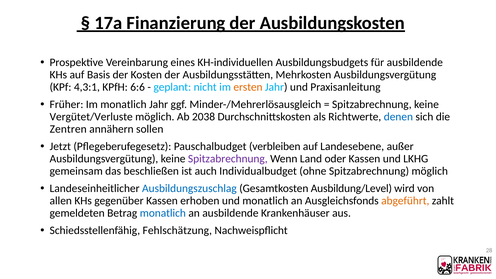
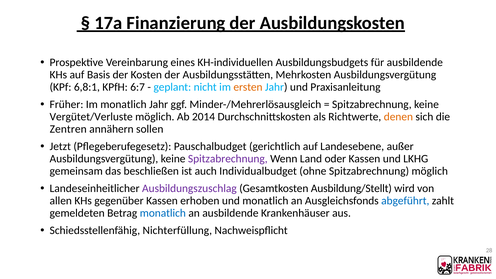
4,3:1: 4,3:1 -> 6,8:1 (87, 87)
6:6: 6:6 -> 6:7 (138, 87)
2038: 2038 -> 2014 (204, 117)
denen colour: blue -> orange (398, 117)
verbleiben: verbleiben -> gerichtlich (275, 146)
Ausbildungszuschlag colour: blue -> purple (189, 188)
Ausbildung/Level: Ausbildung/Level -> Ausbildung/Stellt (351, 188)
abgeführt colour: orange -> blue (405, 201)
Fehlschätzung: Fehlschätzung -> Nichterfüllung (177, 230)
